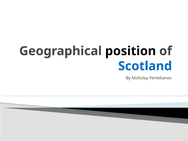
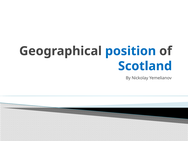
position colour: black -> blue (131, 51)
